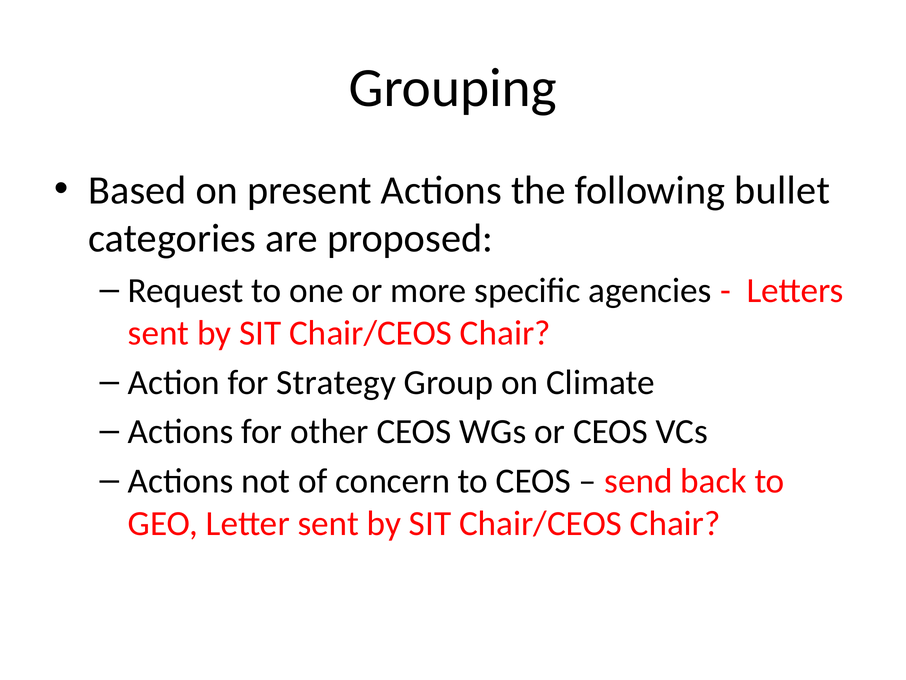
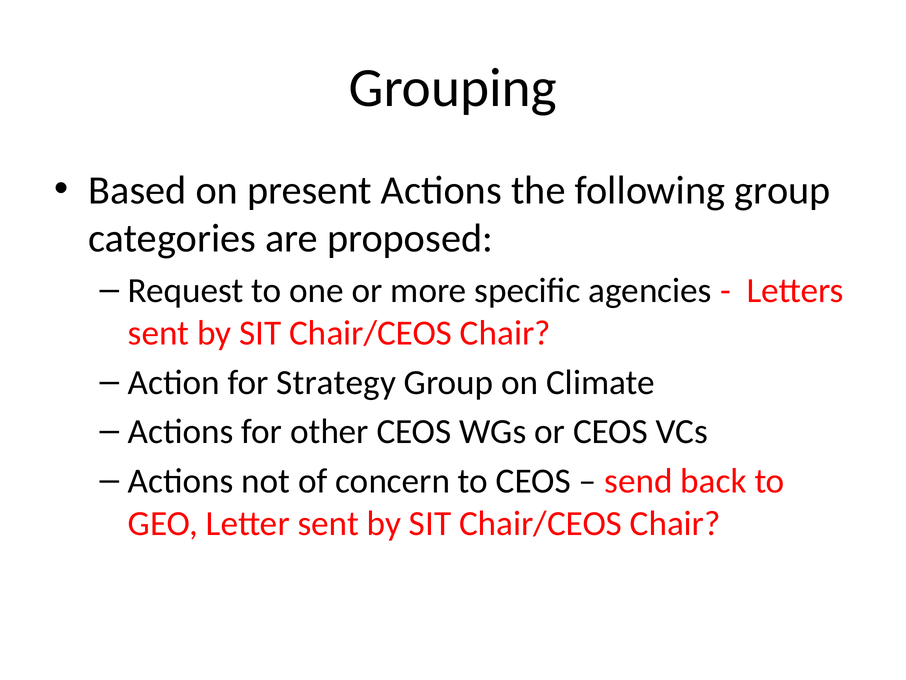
following bullet: bullet -> group (782, 190)
